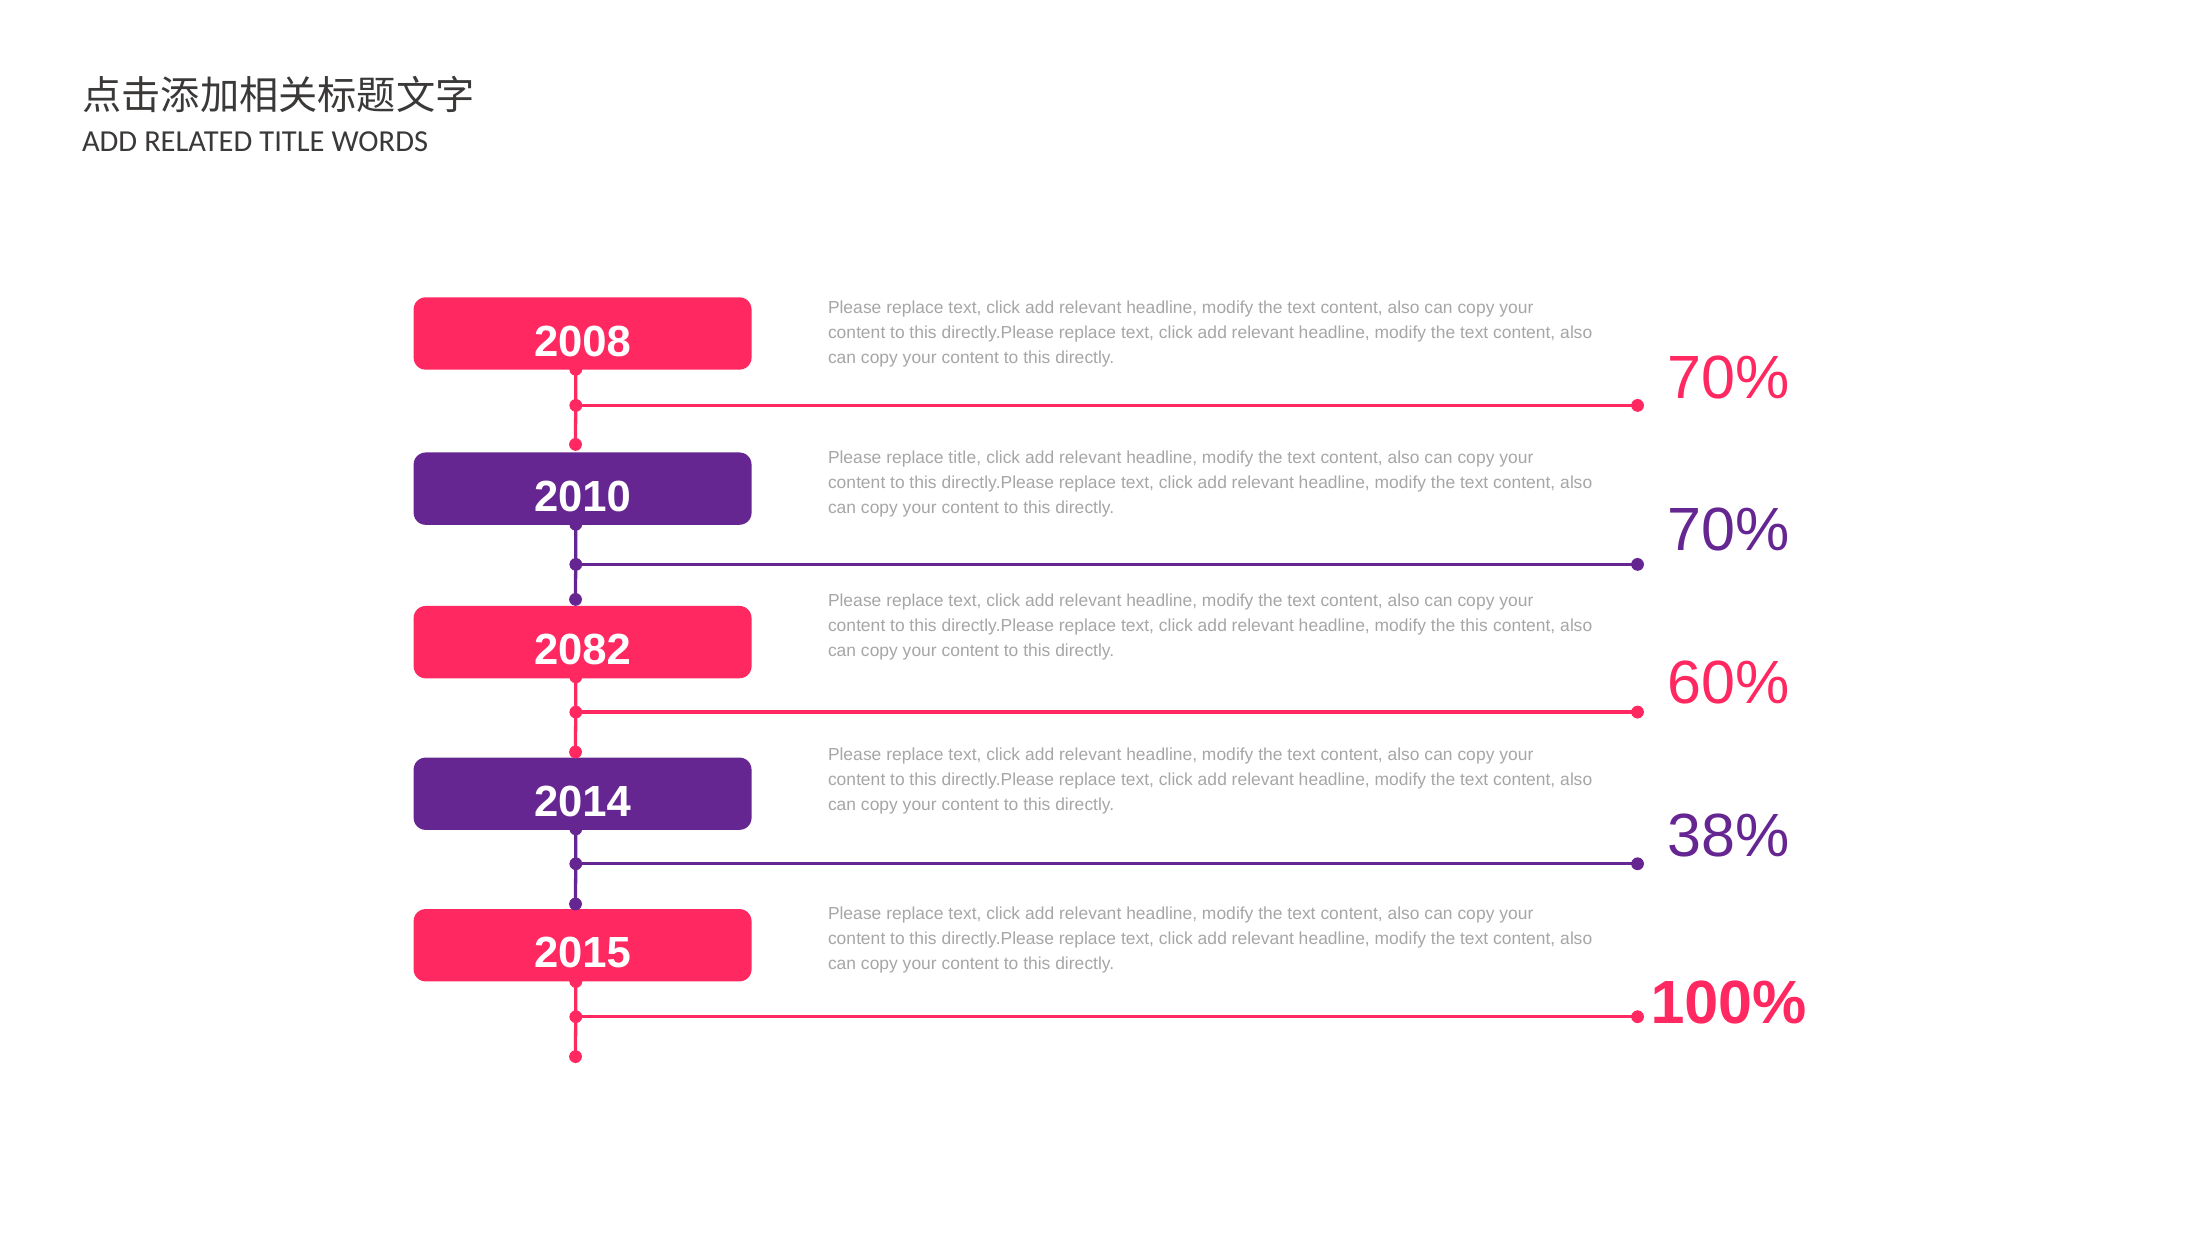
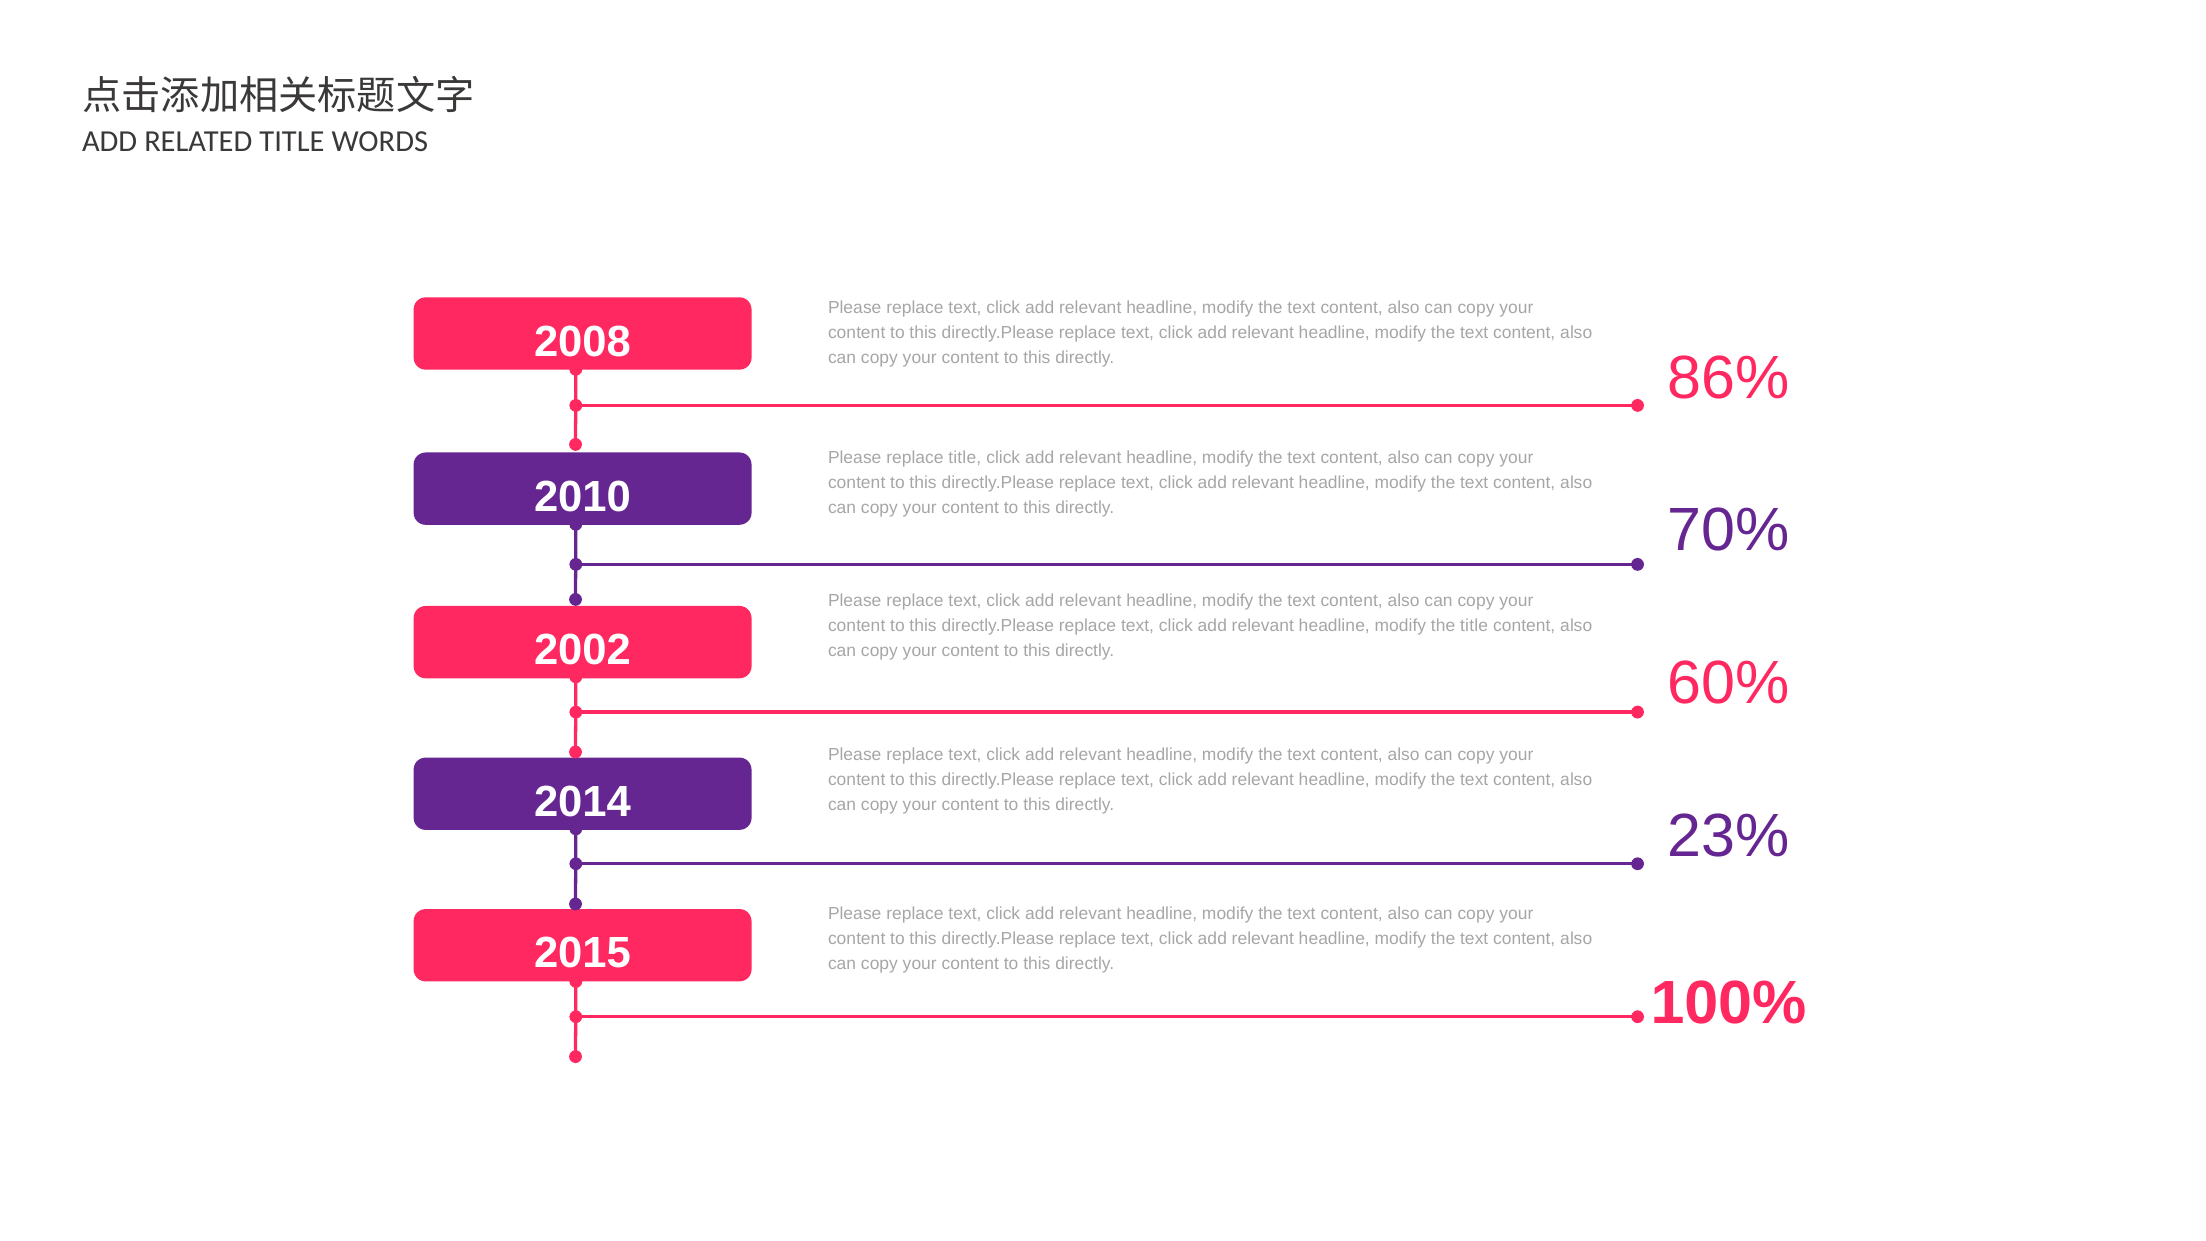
70%: 70% -> 86% (1728, 378)
the this: this -> title (1474, 626)
2082: 2082 -> 2002 (582, 650)
38%: 38% -> 23% (1728, 836)
